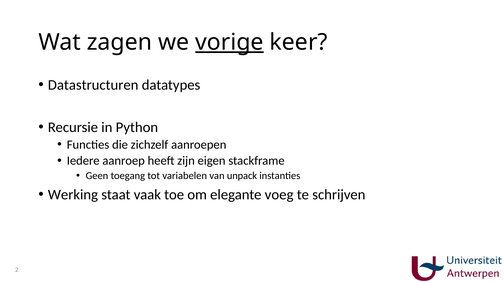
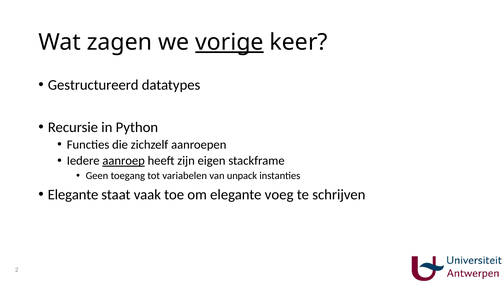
Datastructuren: Datastructuren -> Gestructureerd (93, 85)
aanroep underline: none -> present (124, 161)
Werking: Werking -> Elegante (73, 195)
